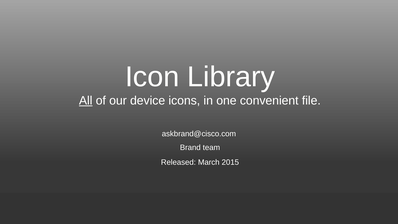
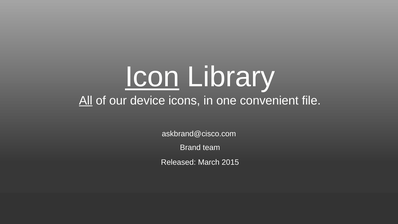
Icon underline: none -> present (152, 77)
